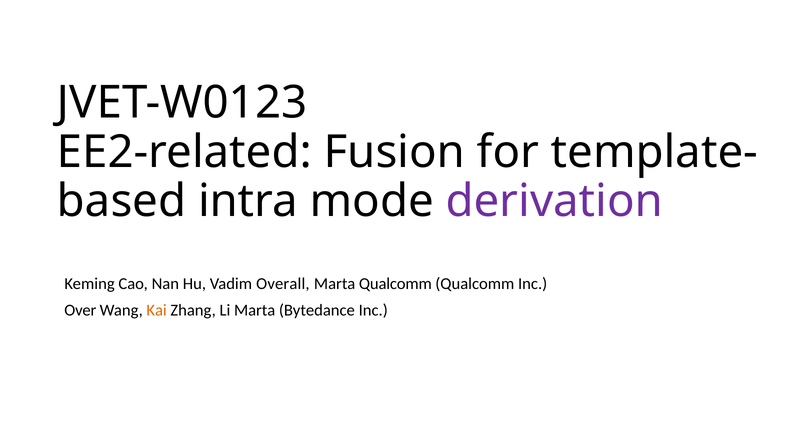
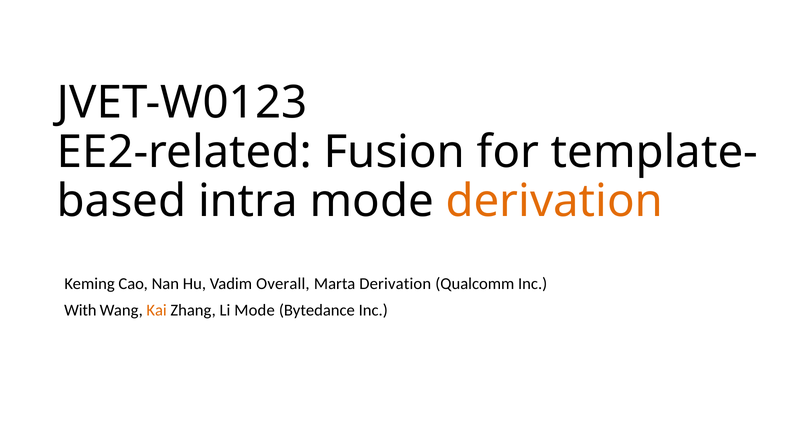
derivation colour: purple -> orange (554, 202)
Marta Qualcomm: Qualcomm -> Derivation (395, 284)
Over: Over -> With (80, 310)
Li Marta: Marta -> Mode (255, 310)
